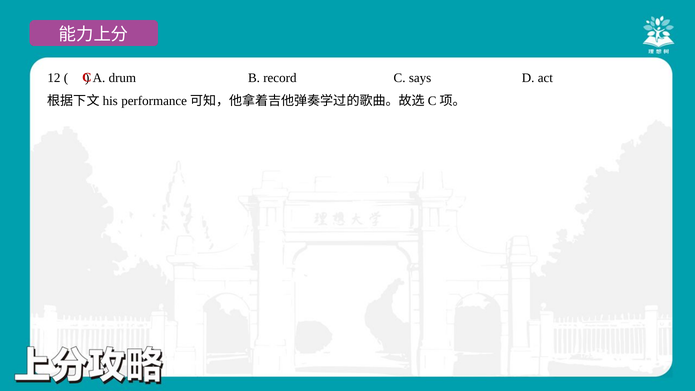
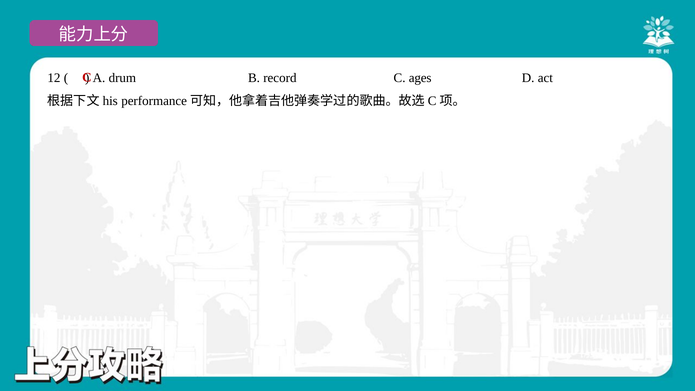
says: says -> ages (420, 78)
